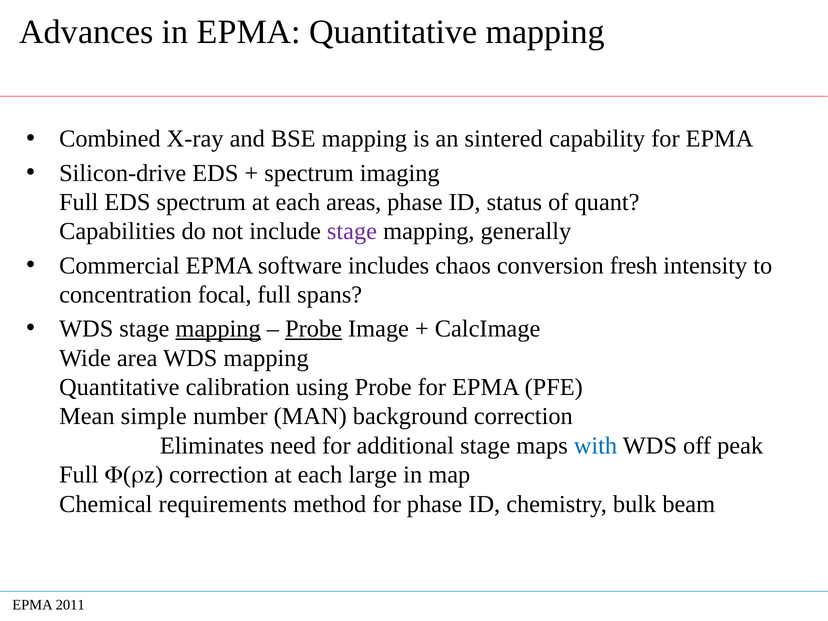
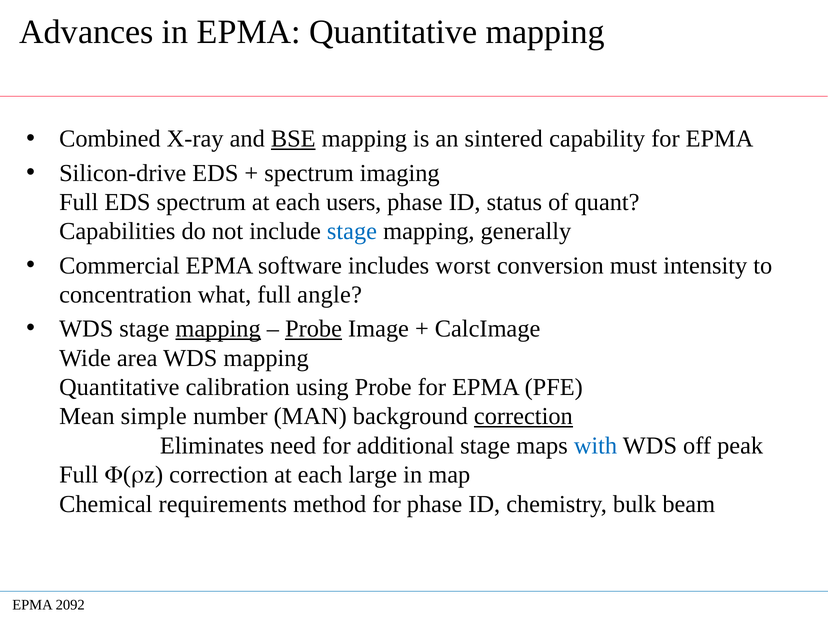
BSE underline: none -> present (293, 139)
areas: areas -> users (354, 202)
stage colour: purple -> blue (352, 232)
chaos: chaos -> worst (463, 266)
fresh: fresh -> must (634, 266)
focal: focal -> what (225, 295)
spans: spans -> angle (330, 295)
correction underline: none -> present (523, 417)
2011: 2011 -> 2092 (70, 605)
